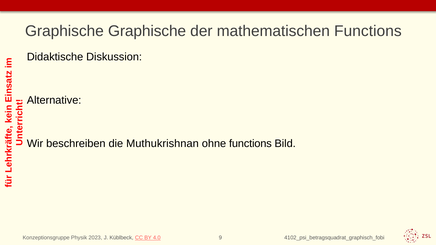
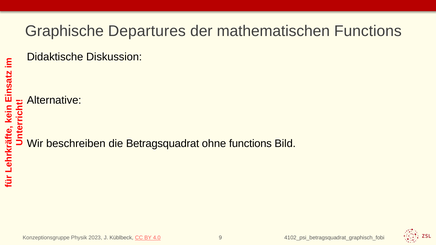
Graphische Graphische: Graphische -> Departures (147, 31)
Muthukrishnan: Muthukrishnan -> Betragsquadrat (163, 144)
